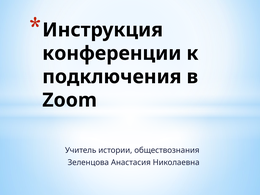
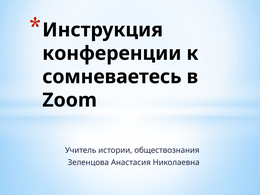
подключения: подключения -> сомневаетесь (112, 77)
